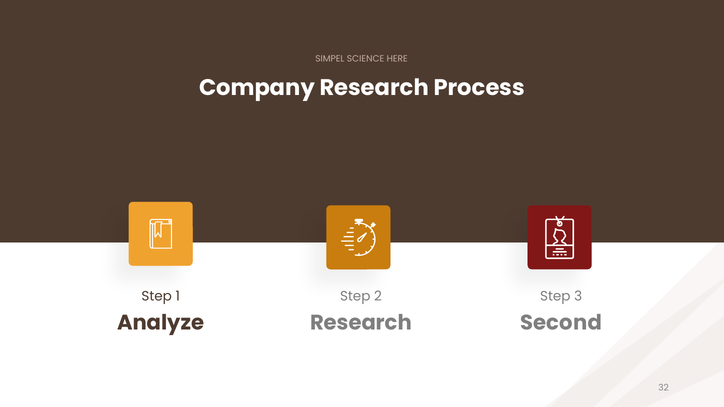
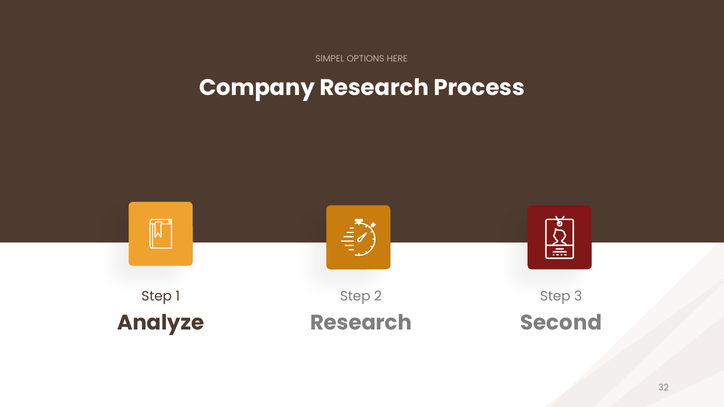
SCIENCE: SCIENCE -> OPTIONS (366, 59)
